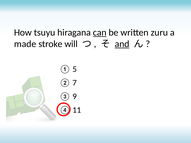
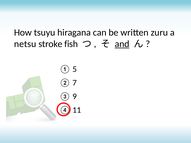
can underline: present -> none (100, 33)
made: made -> netsu (25, 44)
will: will -> fish (71, 44)
